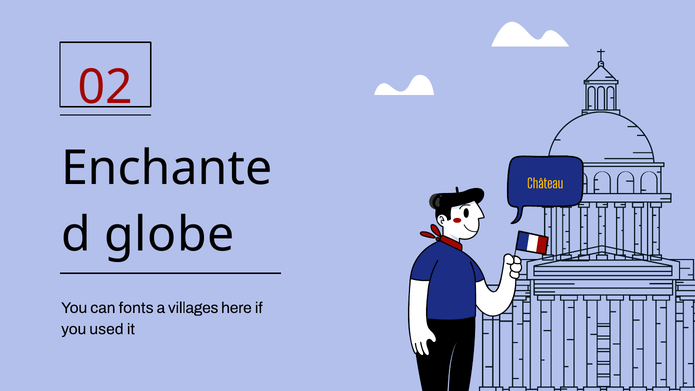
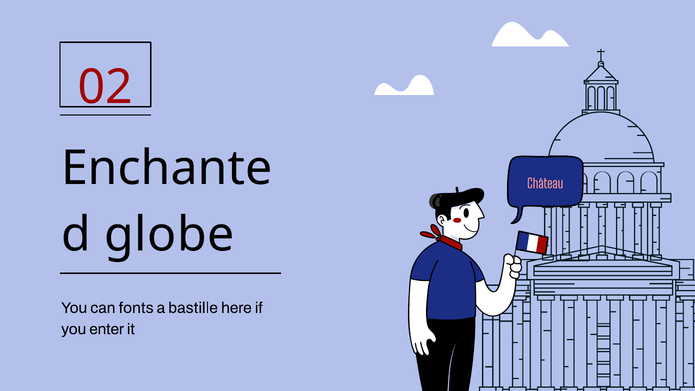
Château colour: yellow -> pink (545, 184)
villages: villages -> bastille (193, 308)
used: used -> enter (107, 329)
